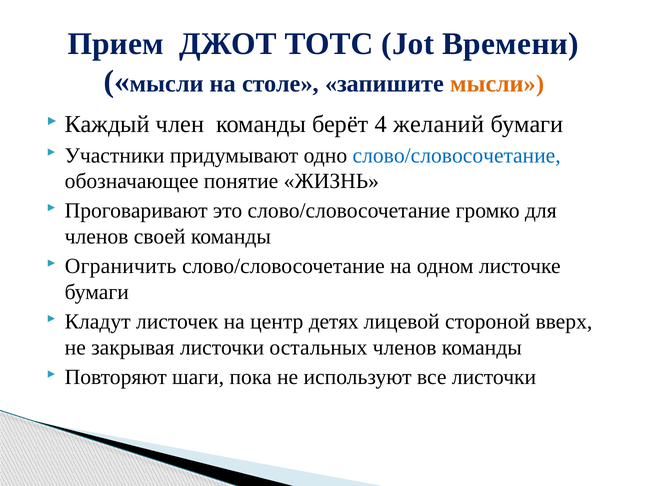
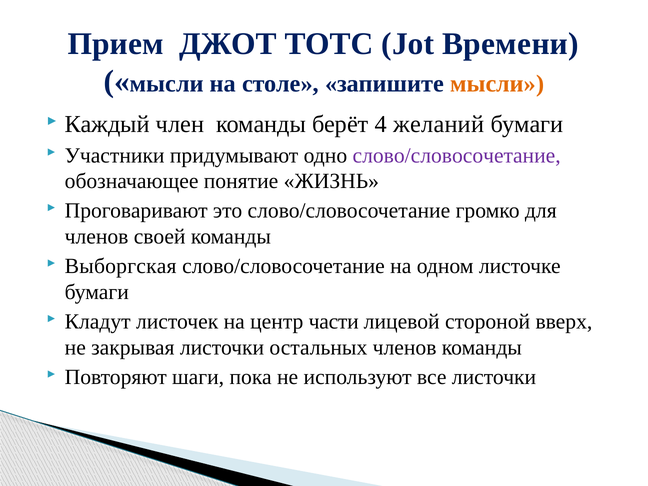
слово/словосочетание colour: blue -> purple (457, 155)
Ограничить: Ограничить -> Выборгская (121, 266)
детях: детях -> части (334, 322)
